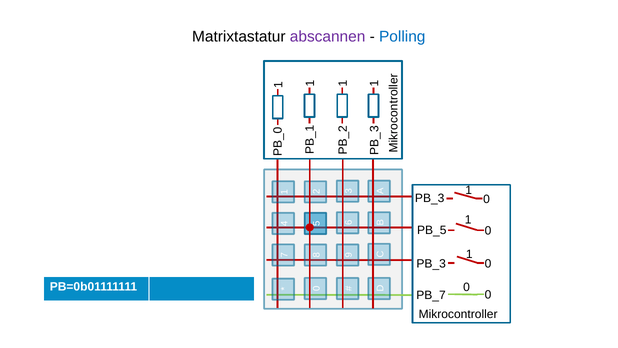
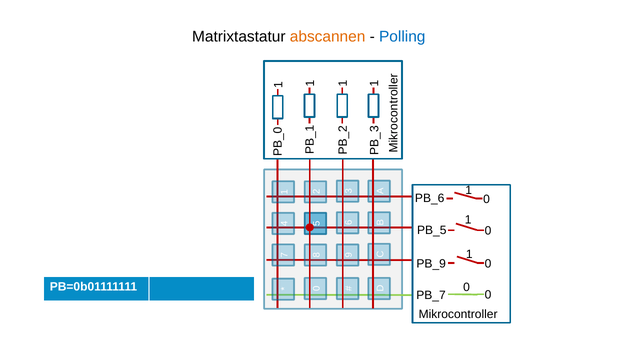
abscannen colour: purple -> orange (328, 37)
PB_3: PB_3 -> PB_6 (430, 198)
PB_3: PB_3 -> PB_9 (431, 263)
